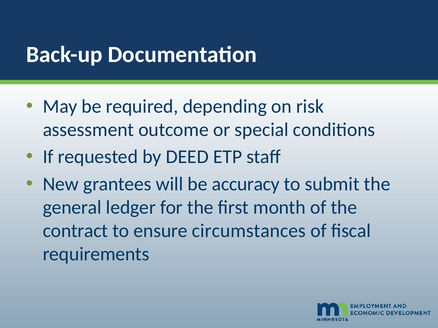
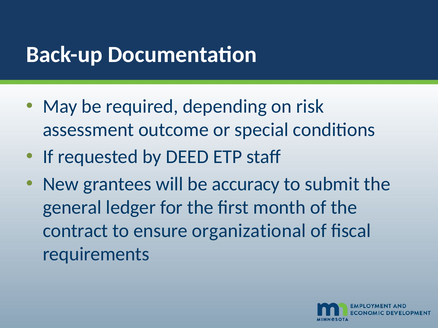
circumstances: circumstances -> organizational (249, 231)
